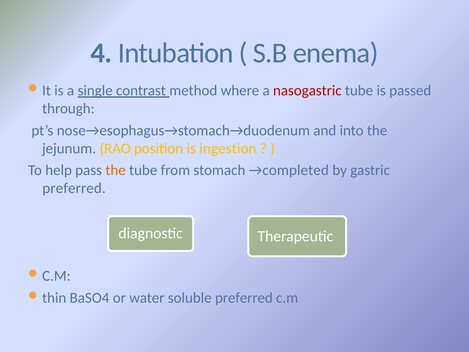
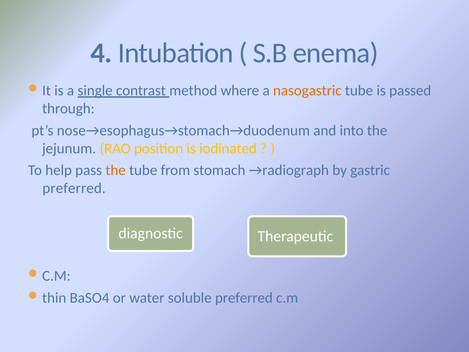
nasogastric colour: red -> orange (307, 91)
ingestion: ingestion -> iodinated (228, 148)
→completed: →completed -> →radiograph (289, 170)
